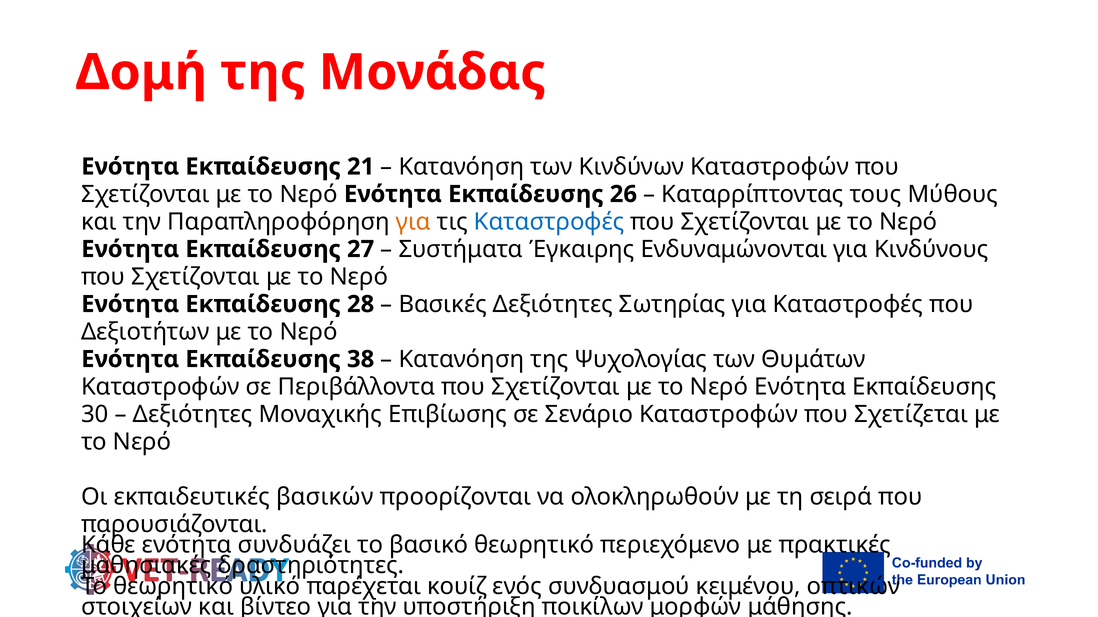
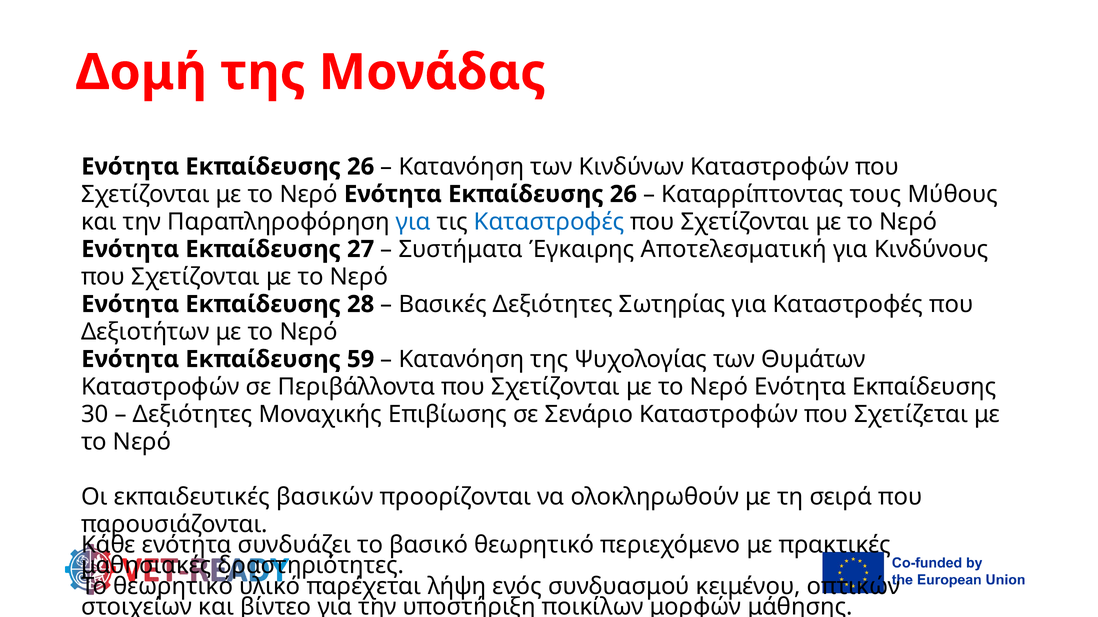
21: 21 -> 26 (361, 167)
για colour: orange -> blue (413, 222)
Ενδυναμώνονται: Ενδυναμώνονται -> Αποτελεσματική (734, 249)
38: 38 -> 59 (361, 360)
κουίζ: κουίζ -> λήψη (457, 587)
